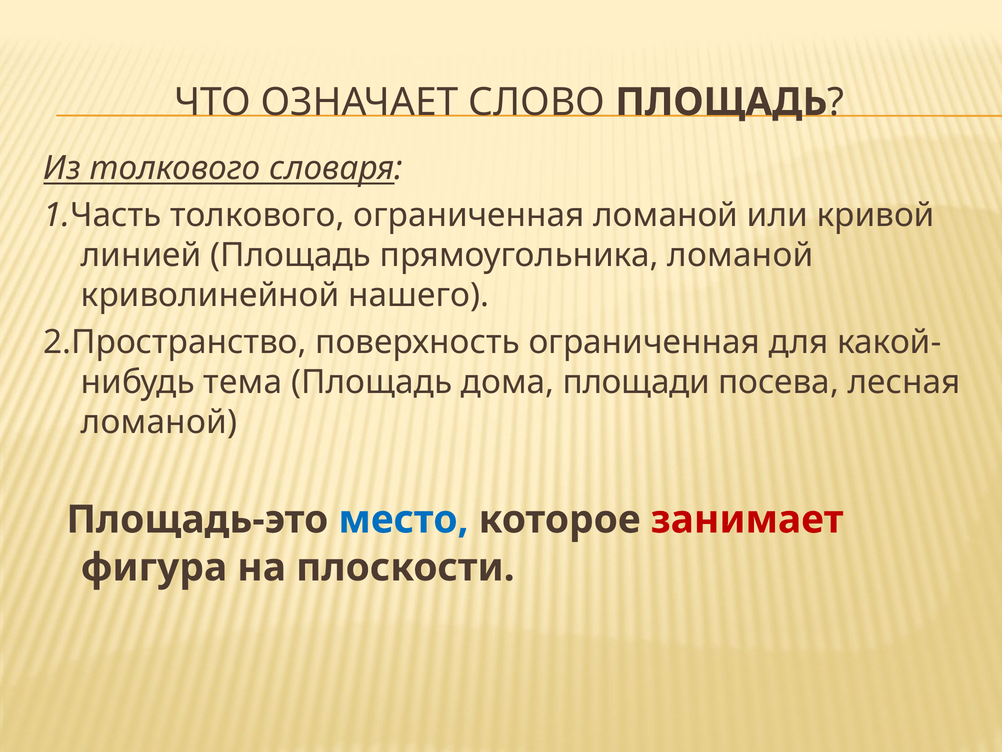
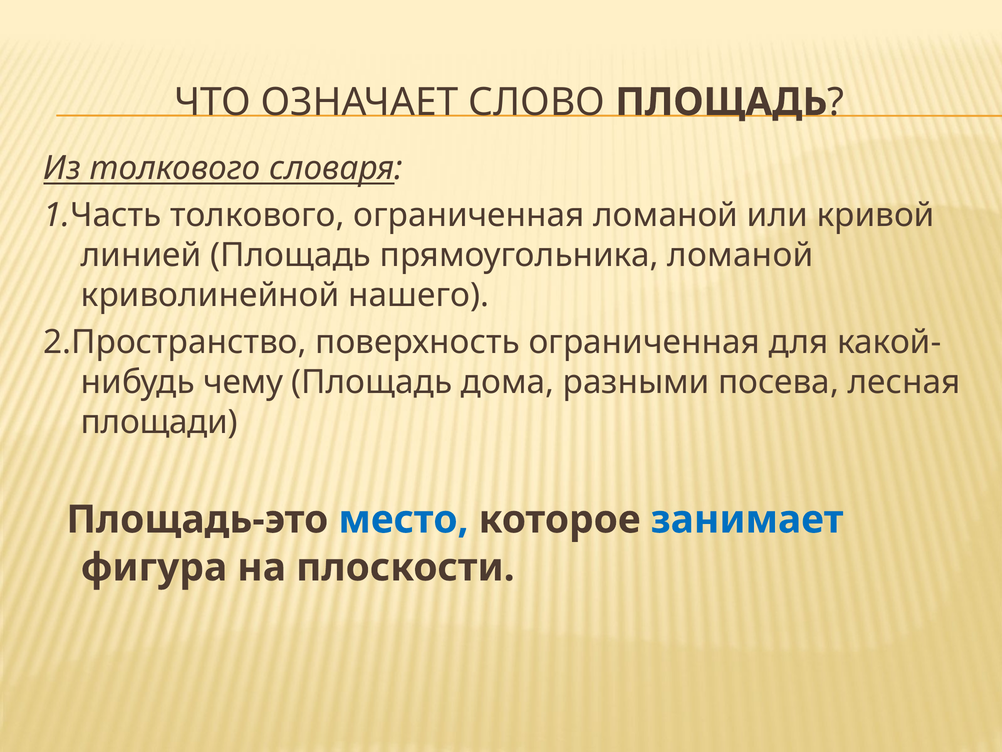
тема: тема -> чему (243, 382)
площади: площади -> разными (636, 382)
ломаной: ломаной -> площади (159, 422)
занимает colour: red -> blue (747, 519)
